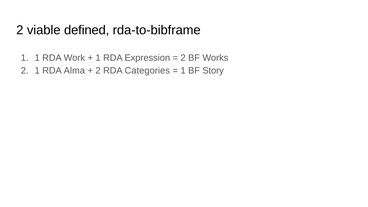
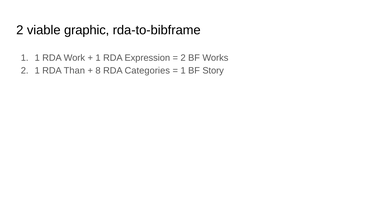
defined: defined -> graphic (87, 30)
Alma: Alma -> Than (74, 71)
2: 2 -> 8 (98, 71)
